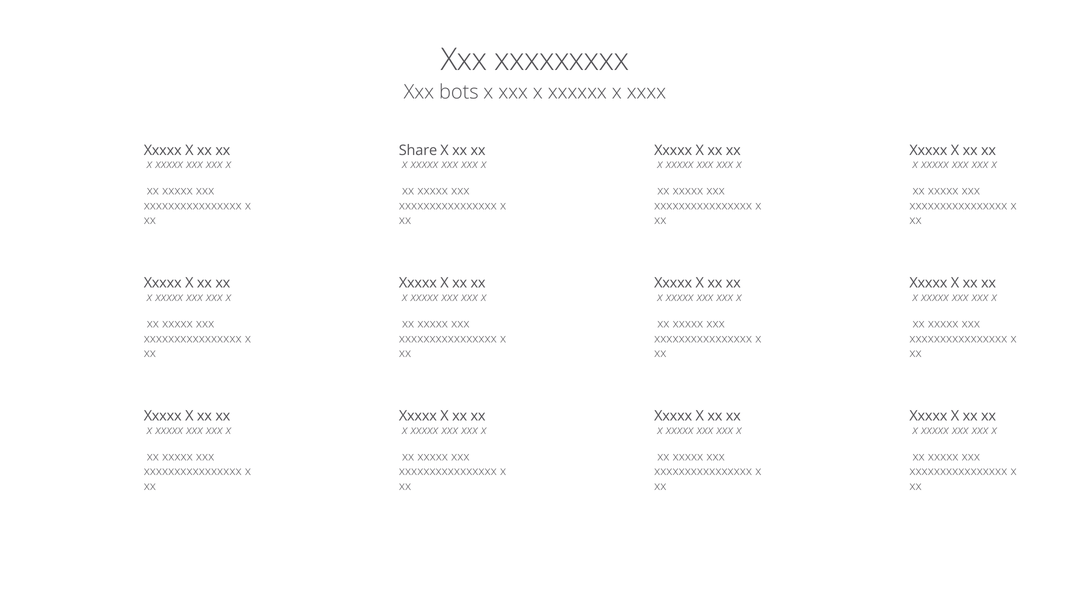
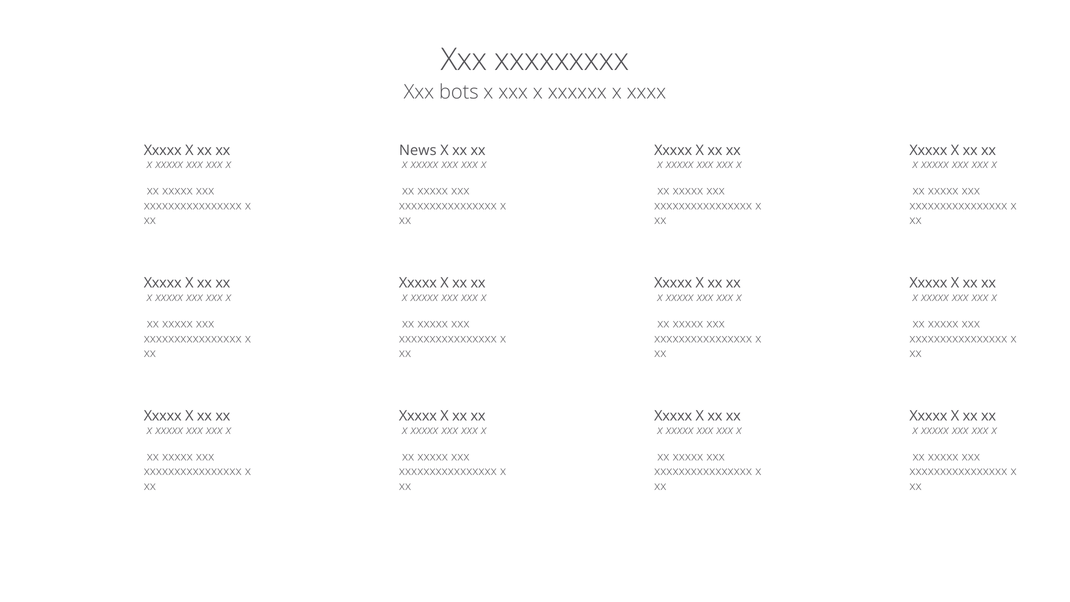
Share: Share -> News (418, 150)
